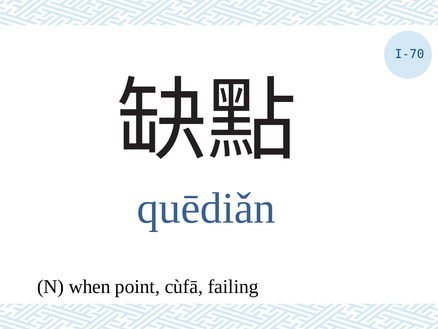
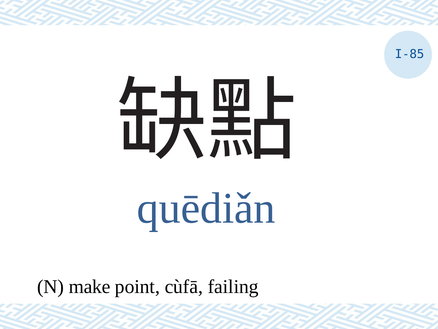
I-70: I-70 -> I-85 (410, 54)
when: when -> make (90, 286)
